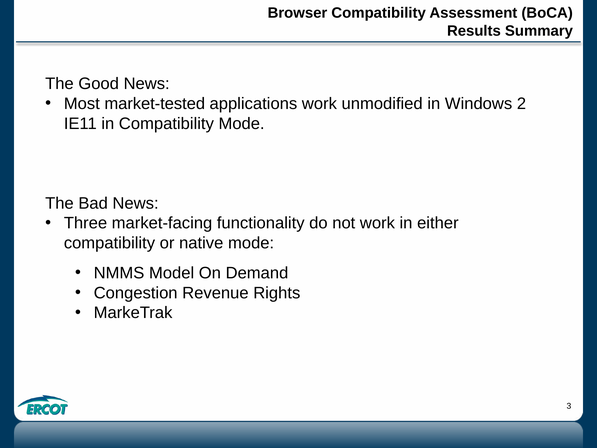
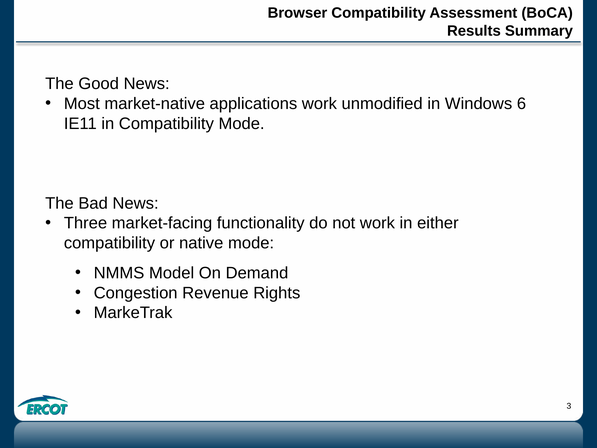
market-tested: market-tested -> market-native (155, 104)
2: 2 -> 6 (521, 104)
